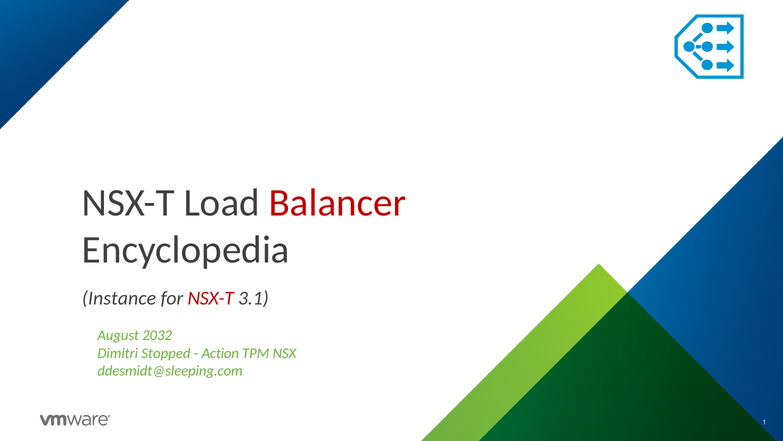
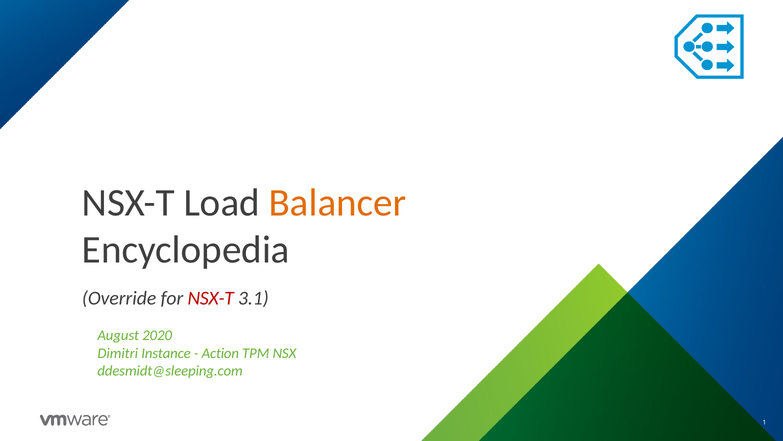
Balancer colour: red -> orange (338, 202)
Instance: Instance -> Override (119, 298)
2032: 2032 -> 2020 (157, 335)
Stopped: Stopped -> Instance (166, 353)
